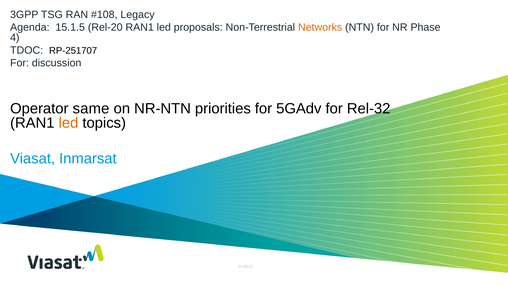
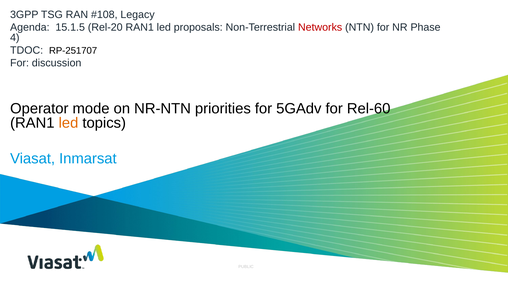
Networks colour: orange -> red (320, 27)
same: same -> mode (91, 109)
Rel-32: Rel-32 -> Rel-60 (369, 109)
